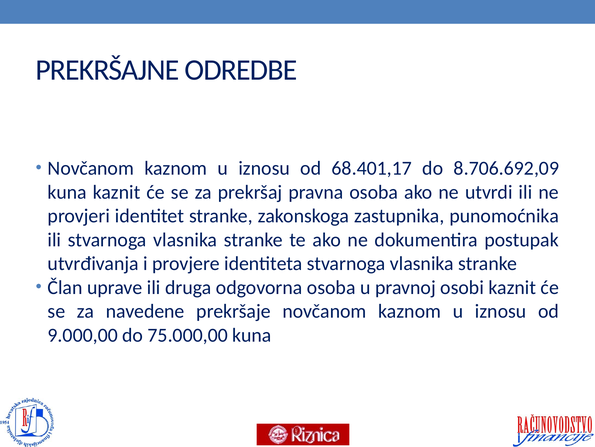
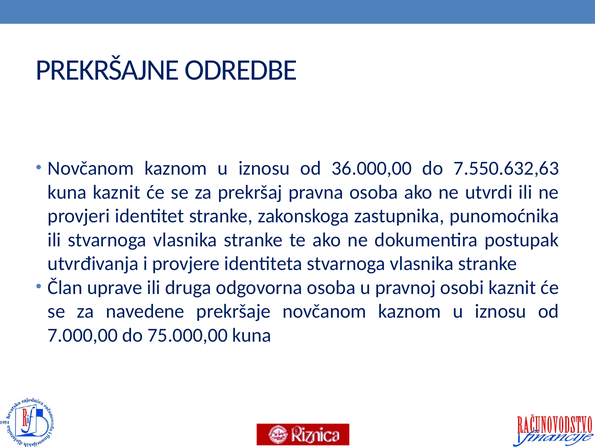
68.401,17: 68.401,17 -> 36.000,00 (372, 168)
8.706.692,09: 8.706.692,09 -> 7.550.632,63 (506, 168)
9.000,00: 9.000,00 -> 7.000,00 (83, 335)
